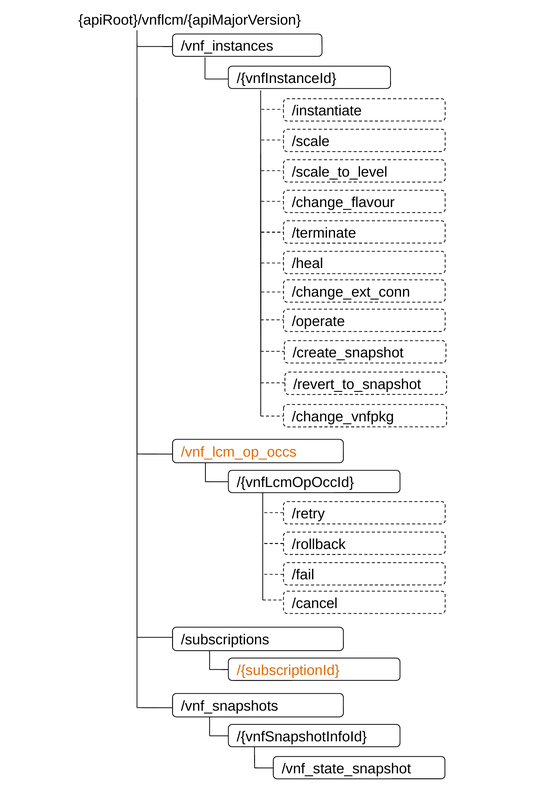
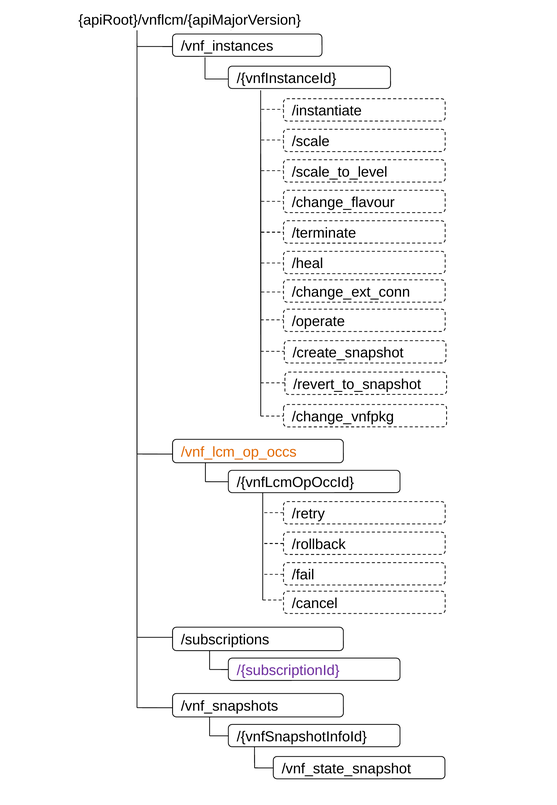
/{subscriptionId colour: orange -> purple (288, 670)
